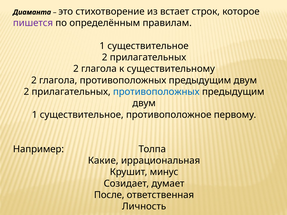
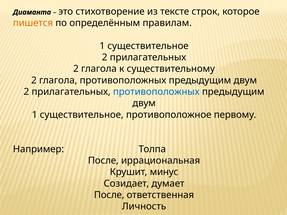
встает: встает -> тексте (175, 11)
пишется colour: purple -> orange (33, 23)
Какие: Какие -> После (103, 161)
